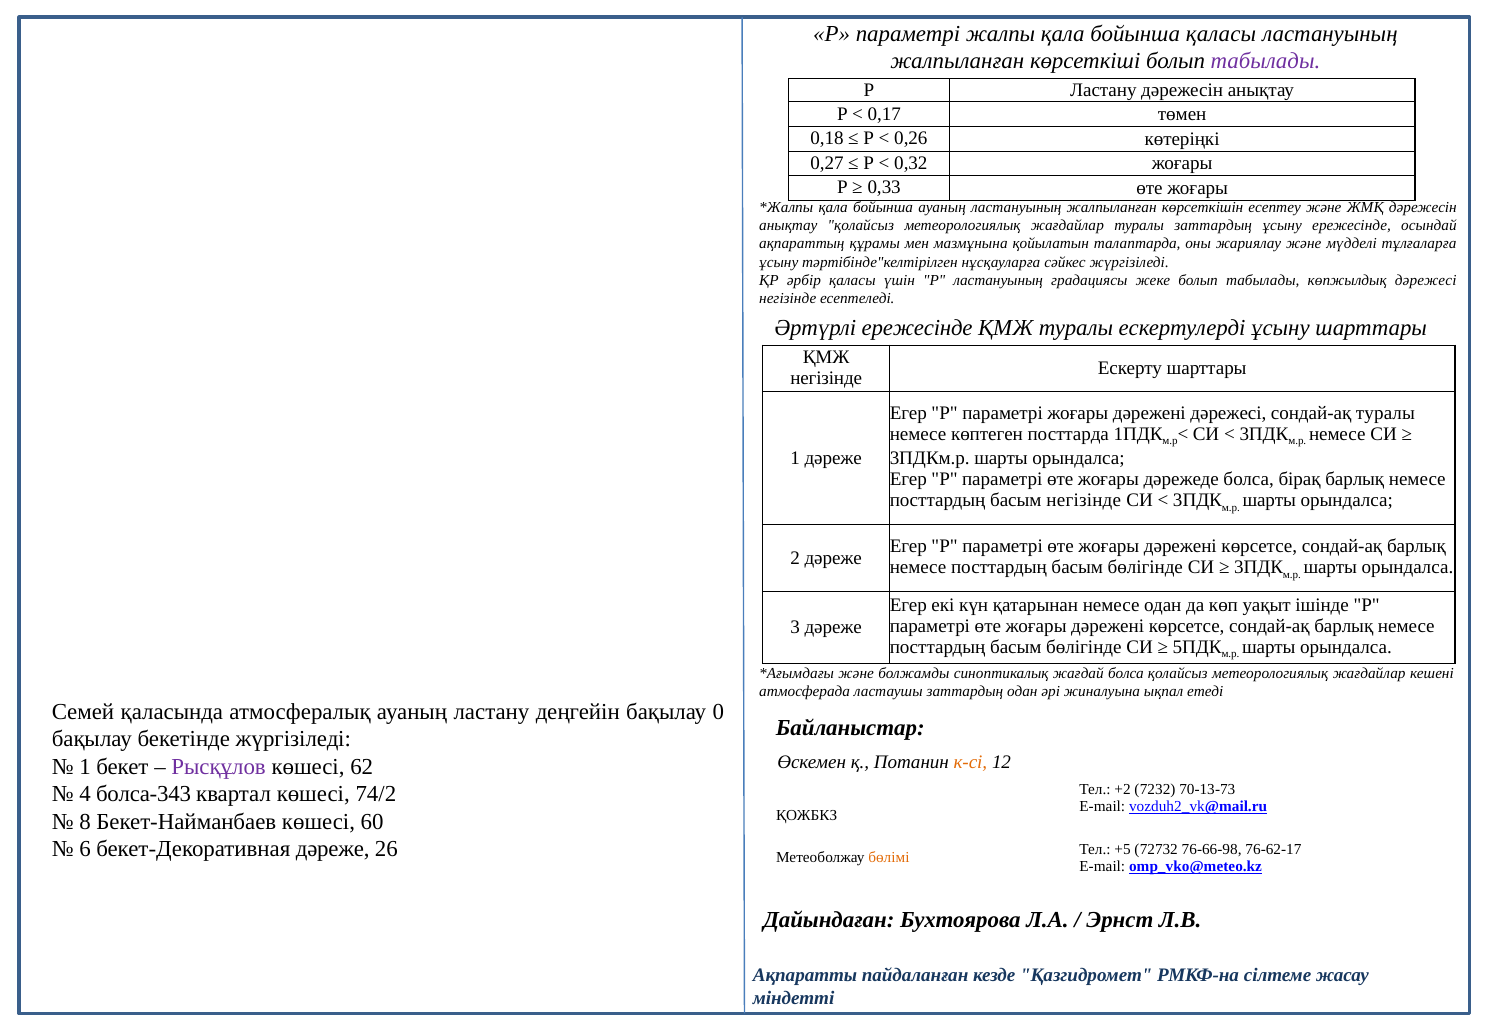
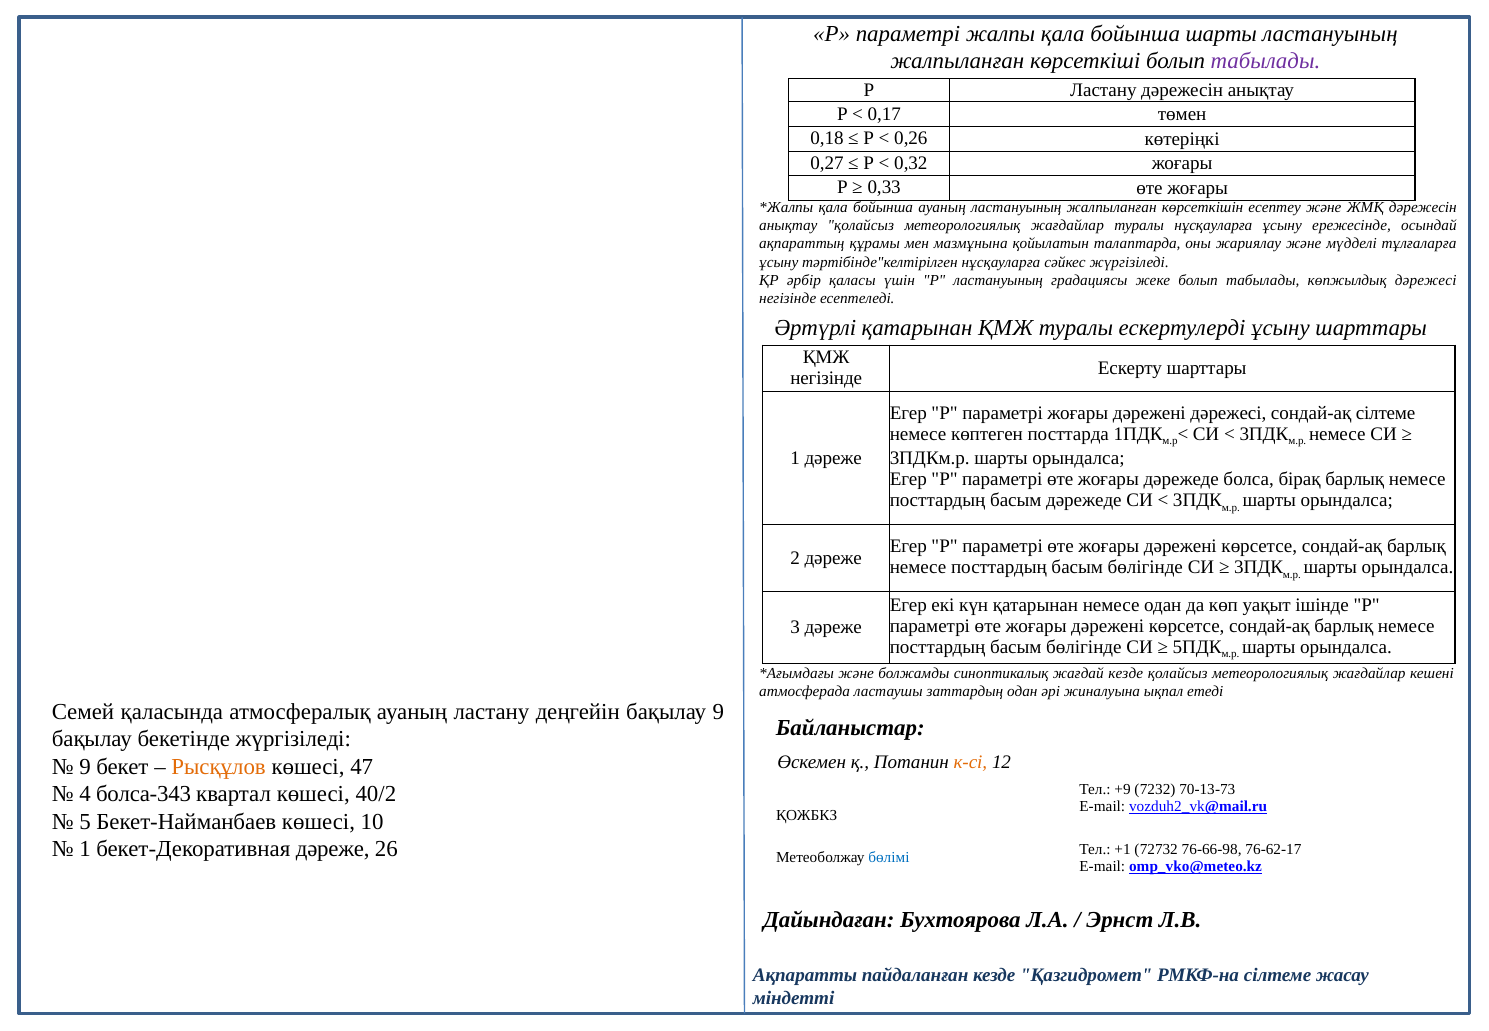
бойынша қаласы: қаласы -> шарты (1221, 34)
туралы заттардың: заттардың -> нұсқауларға (1213, 225)
Әртүрлі ережесінде: ережесінде -> қатарынан (917, 328)
сондай-ақ туралы: туралы -> сілтеме (1386, 413)
басым негізінде: негізінде -> дәрежеде (1084, 500)
жағдай болса: болса -> кезде (1126, 673)
бақылау 0: 0 -> 9 (718, 712)
1: 1 -> 9 (85, 767)
Рысқұлов colour: purple -> orange (219, 767)
62: 62 -> 47 (362, 767)
+2: +2 -> +9 (1123, 790)
74/2: 74/2 -> 40/2 (376, 794)
8: 8 -> 5 (85, 822)
60: 60 -> 10 (372, 822)
6: 6 -> 1 (85, 849)
+5: +5 -> +1 (1123, 849)
бөлімі colour: orange -> blue (889, 858)
